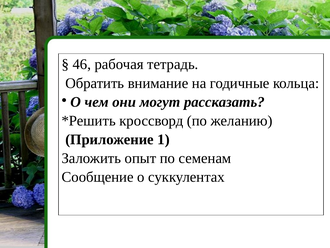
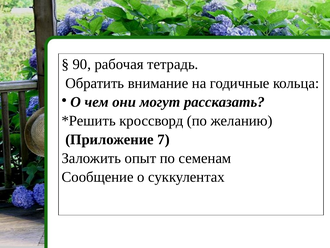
46: 46 -> 90 (82, 64)
1: 1 -> 7 (164, 139)
